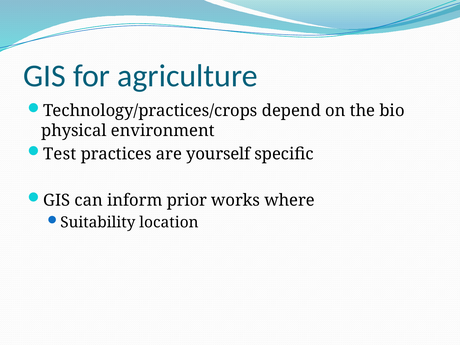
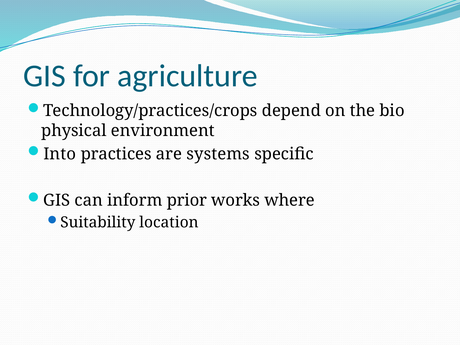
Test: Test -> Into (60, 154)
yourself: yourself -> systems (218, 154)
